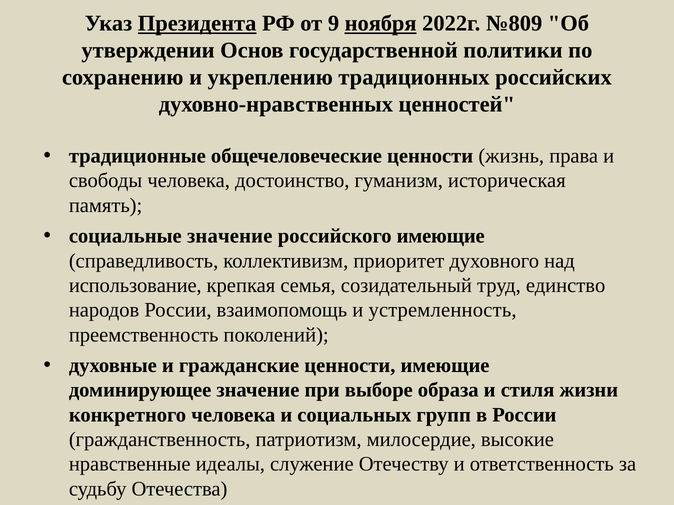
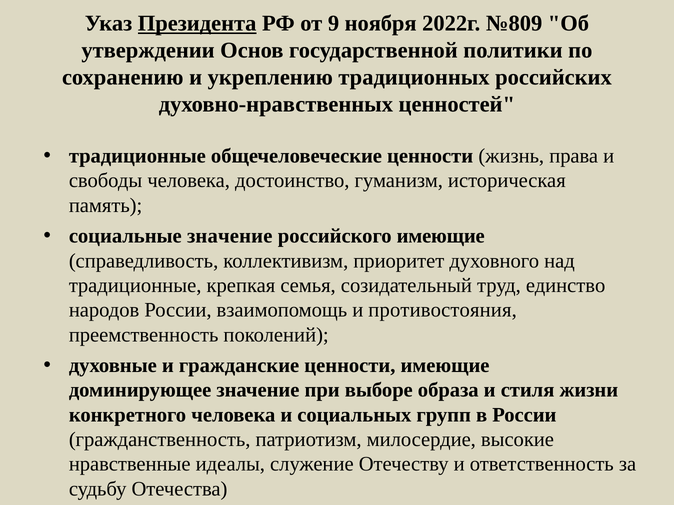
ноября underline: present -> none (381, 23)
использование: использование -> традиционные (135, 286)
устремленность: устремленность -> противостояния (443, 310)
